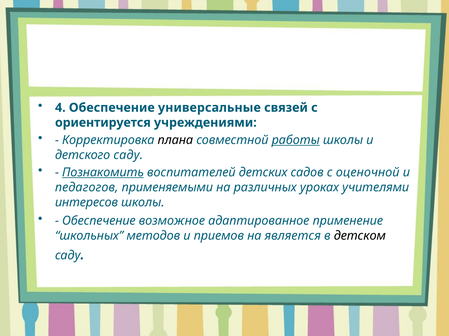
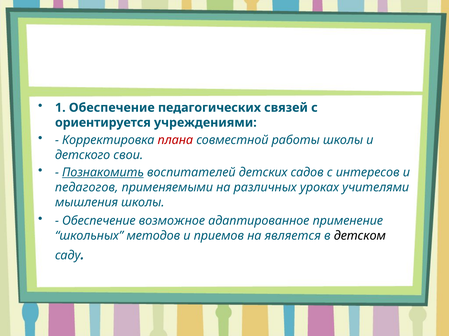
4: 4 -> 1 (60, 108)
универсальные: универсальные -> педагогических (209, 108)
плана colour: black -> red (175, 140)
работы underline: present -> none (296, 140)
детского саду: саду -> свои (128, 155)
оценочной: оценочной -> интересов (368, 173)
интересов: интересов -> мышления (86, 203)
